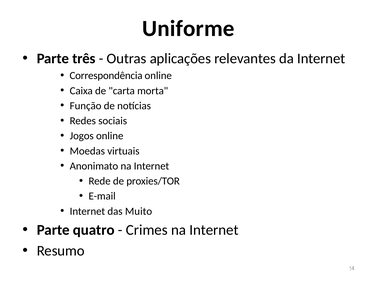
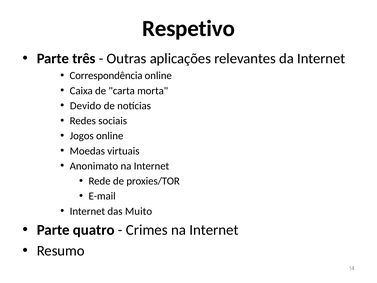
Uniforme: Uniforme -> Respetivo (189, 29)
Função: Função -> Devido (86, 106)
